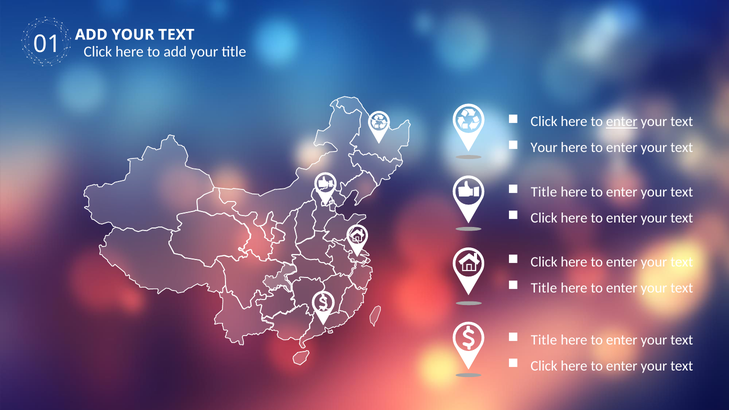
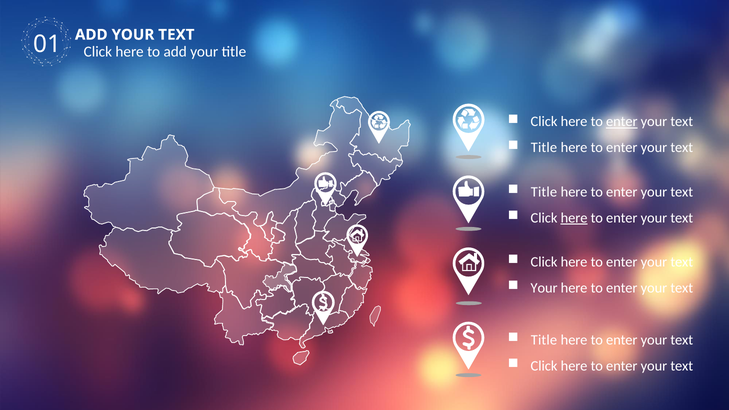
Your: Your -> Title (544, 148)
here underline: none -> present (574, 218)
Title: Title -> Your (544, 288)
